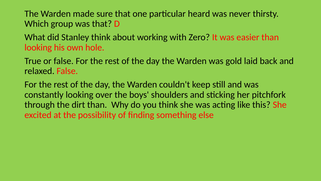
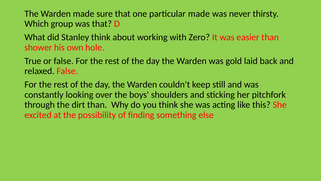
particular heard: heard -> made (199, 14)
looking: looking -> shower (38, 47)
